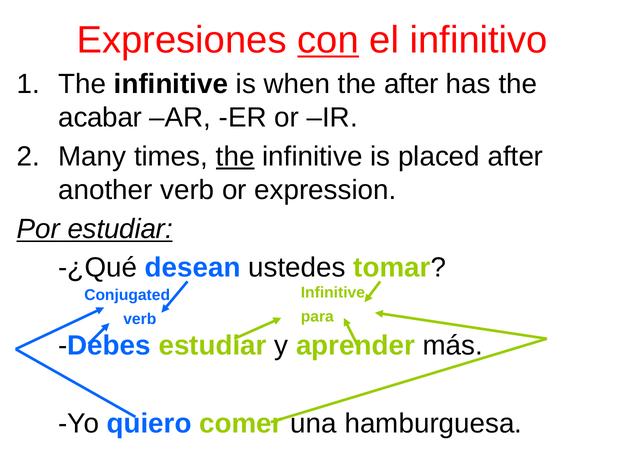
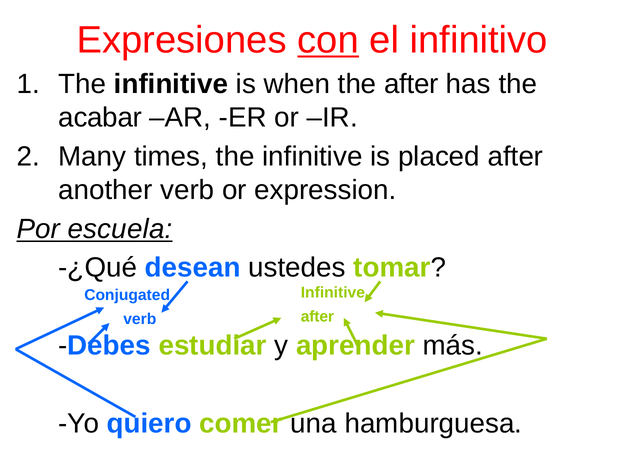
the underline: present -> none (235, 156)
Por estudiar: estudiar -> escuela (120, 229)
para: para -> after (317, 317)
